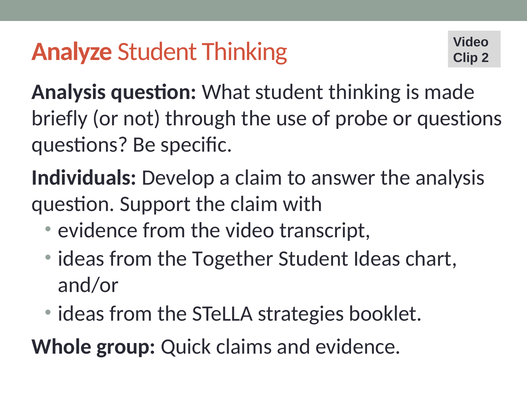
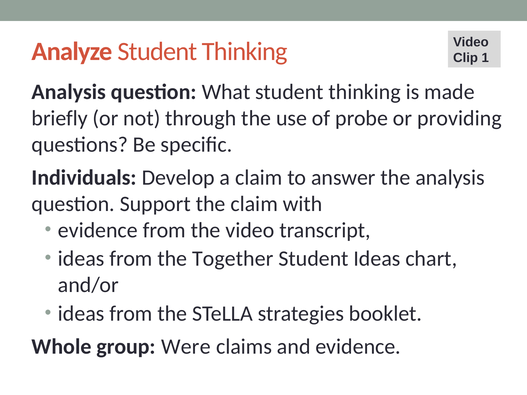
2: 2 -> 1 (485, 58)
or questions: questions -> providing (460, 118)
Quick: Quick -> Were (186, 347)
